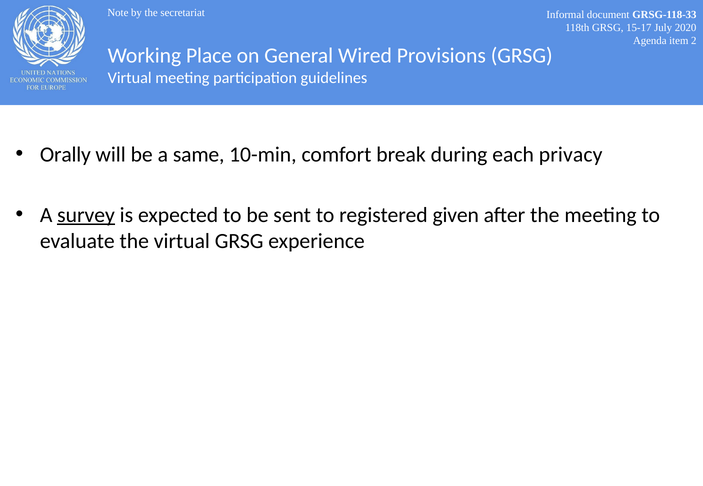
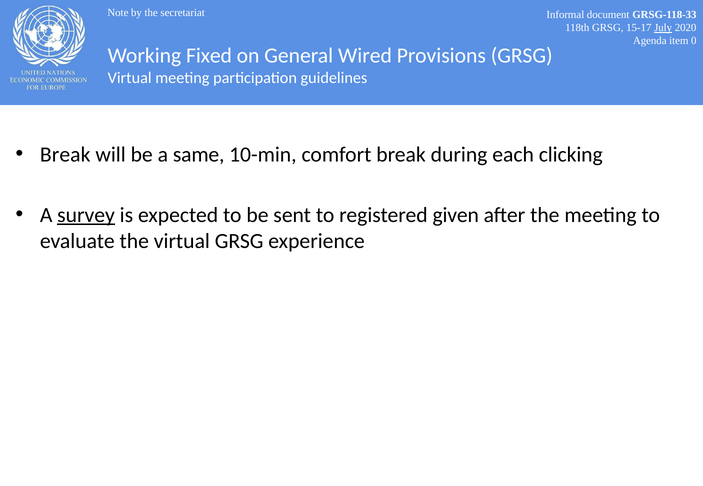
July underline: none -> present (663, 28)
2: 2 -> 0 (694, 41)
Place: Place -> Fixed (209, 56)
Orally: Orally -> Break (65, 155)
privacy: privacy -> clicking (571, 155)
